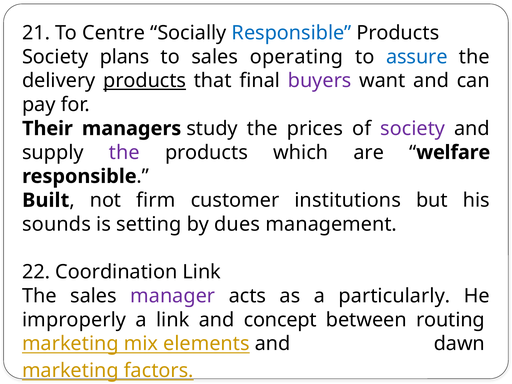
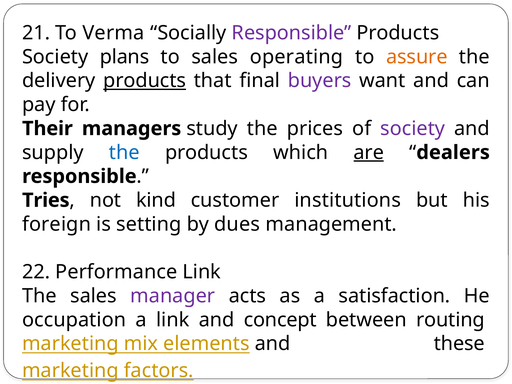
Centre: Centre -> Verma (113, 33)
Responsible colour: blue -> purple (292, 33)
assure colour: blue -> orange (417, 57)
the colour: purple -> blue (124, 152)
are underline: none -> present (369, 152)
welfare: welfare -> dealers (453, 152)
Built: Built -> Tries (46, 200)
firm: firm -> kind (156, 200)
sounds: sounds -> foreign (57, 224)
22 Coordination: Coordination -> Performance (116, 272)
particularly: particularly -> satisfaction (394, 296)
improperly: improperly -> occupation (74, 320)
dawn: dawn -> these (459, 344)
